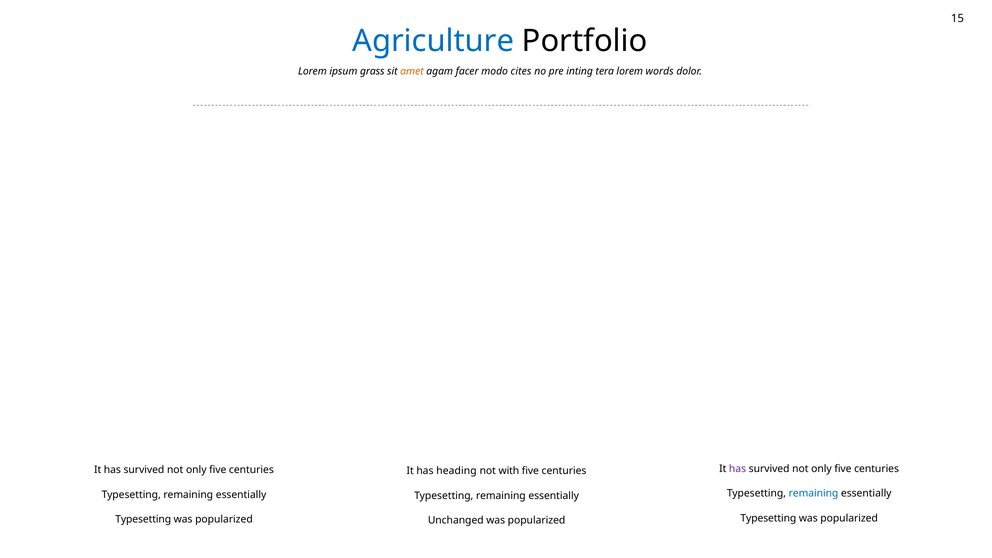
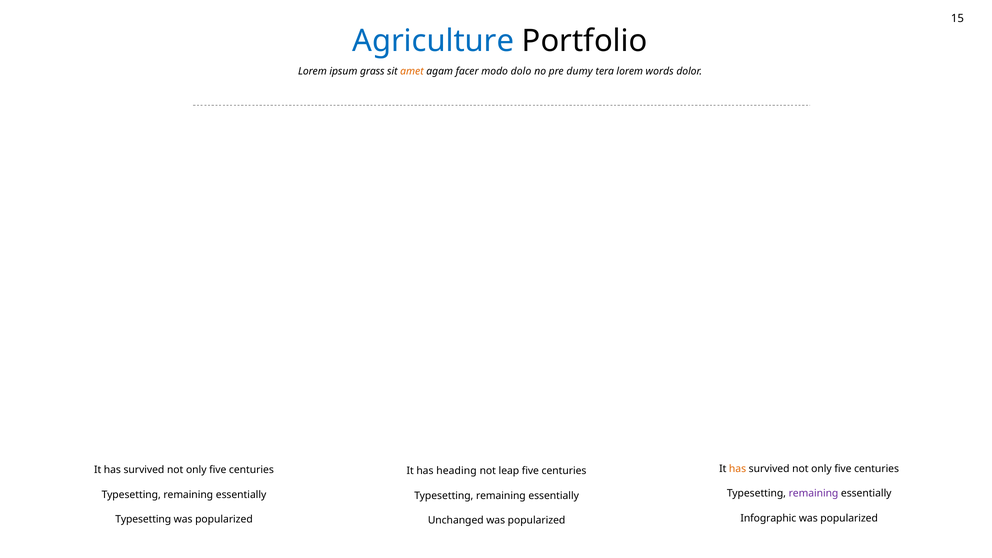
cites: cites -> dolo (521, 71)
inting: inting -> dumy (580, 71)
has colour: purple -> orange (738, 469)
with: with -> leap (509, 471)
remaining colour: blue -> purple (813, 493)
Typesetting: Typesetting -> Infographic (768, 518)
